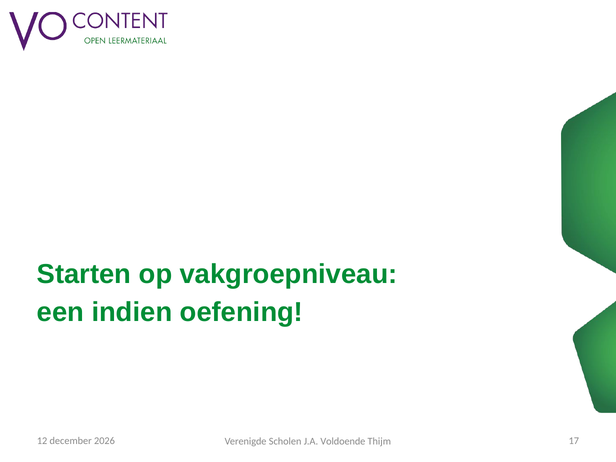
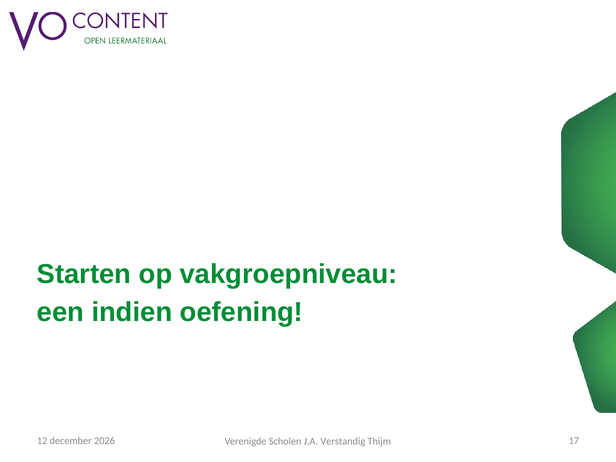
Voldoende: Voldoende -> Verstandig (343, 441)
